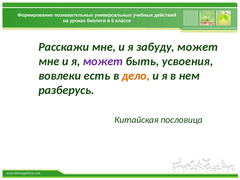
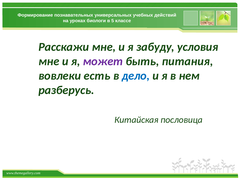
забуду может: может -> условия (198, 47)
усвоения: усвоения -> питания (187, 61)
дело colour: orange -> blue (136, 76)
